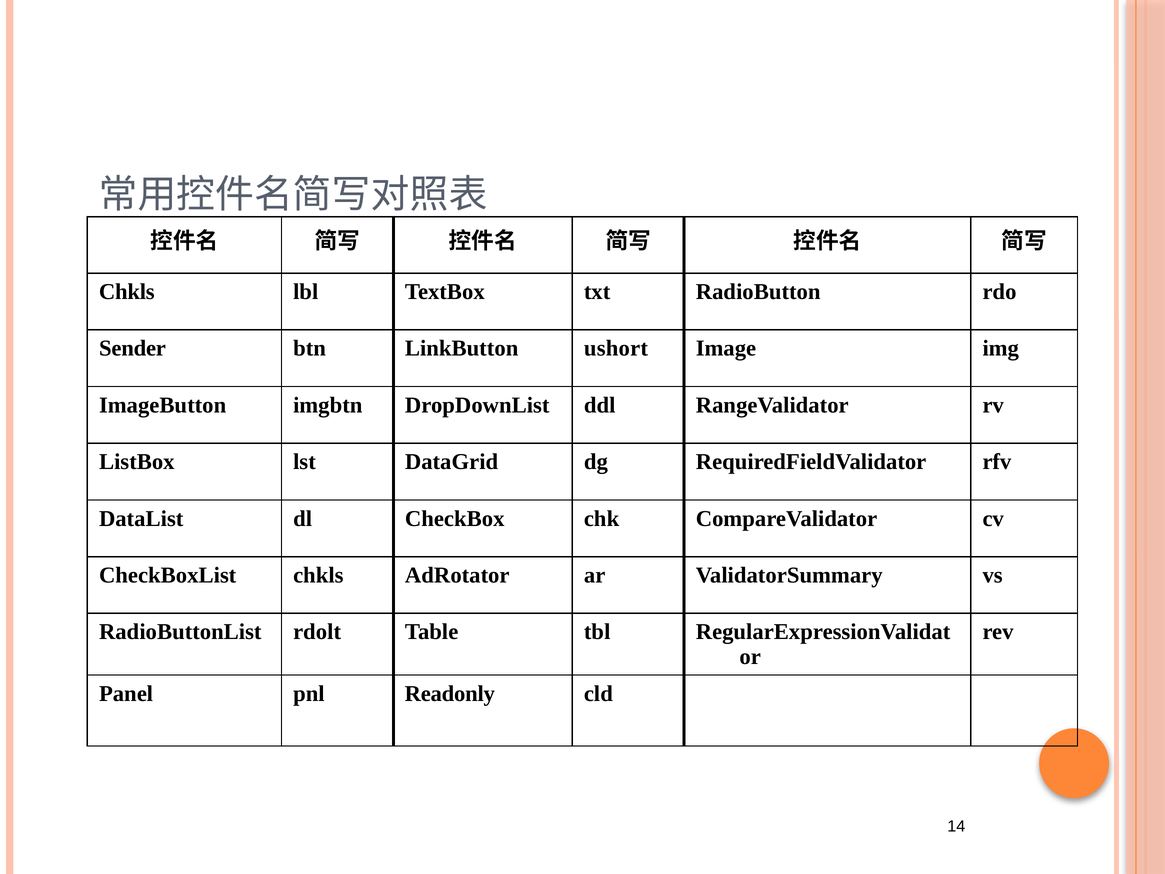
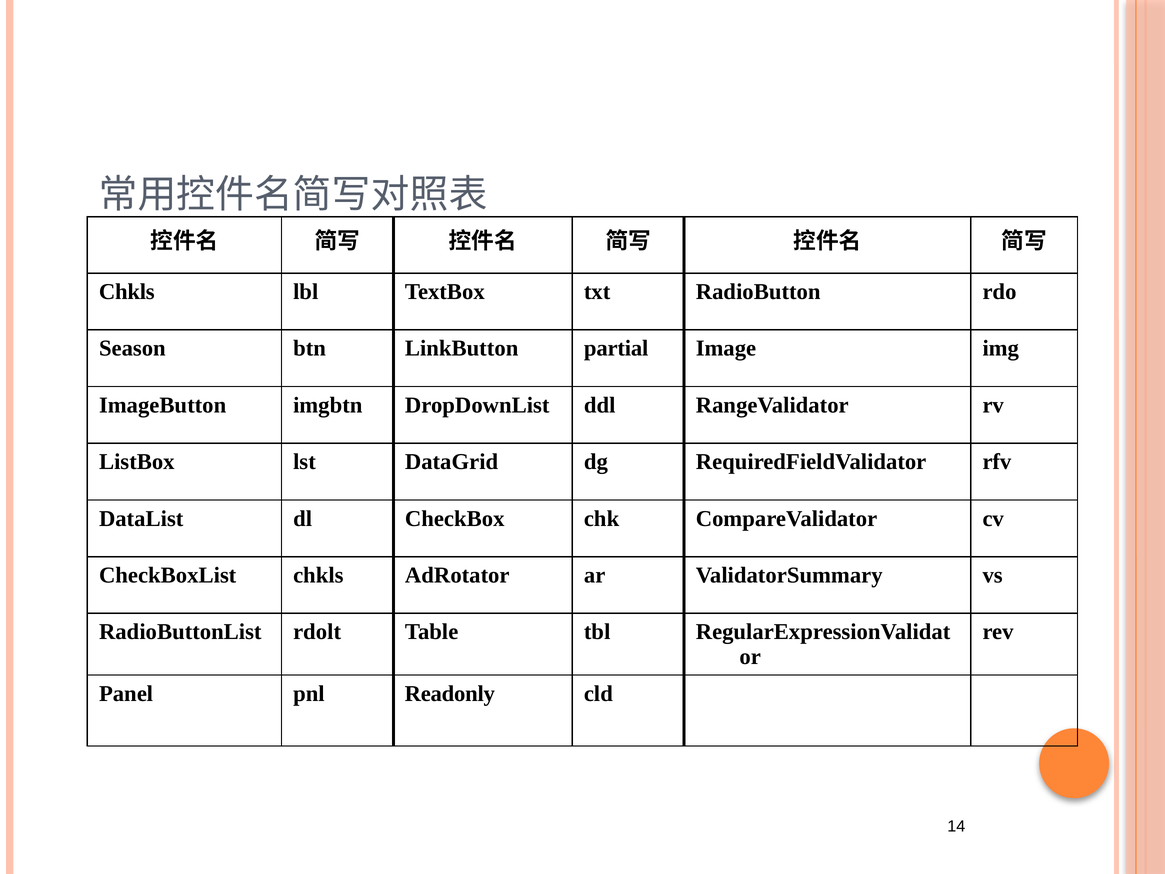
Sender: Sender -> Season (132, 348)
ushort: ushort -> partial (616, 348)
